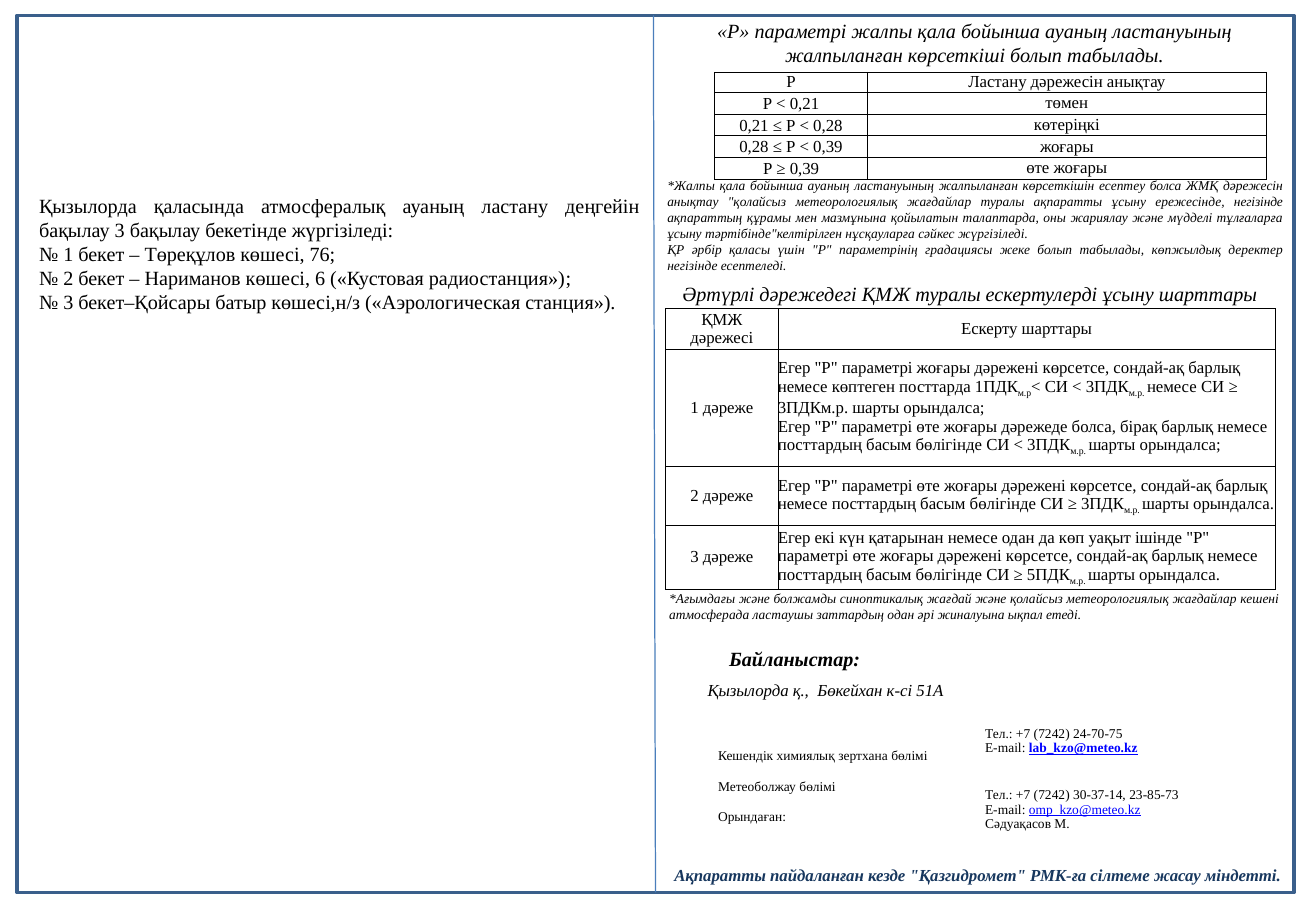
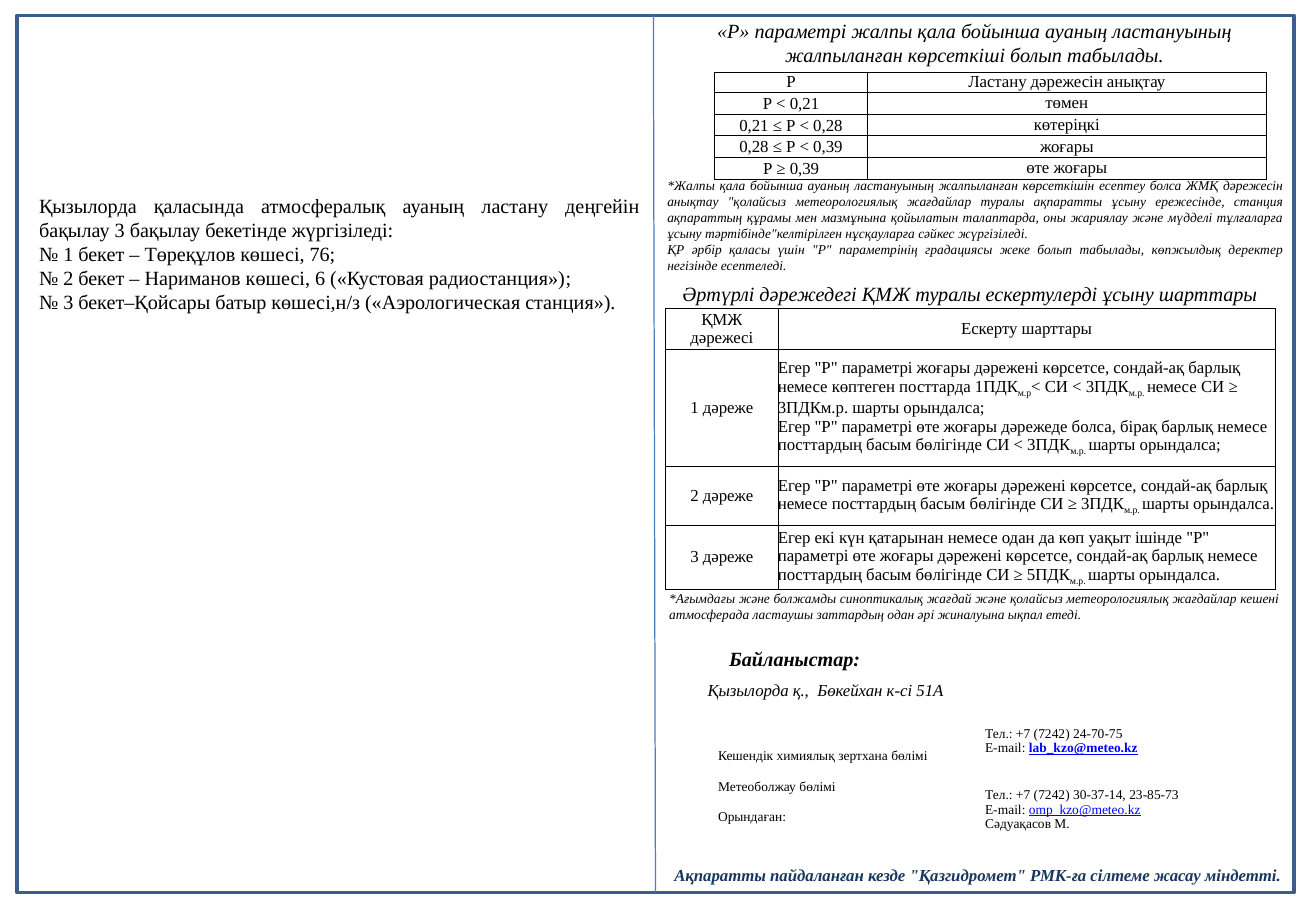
ережесінде негізінде: негізінде -> станция (1258, 202)
